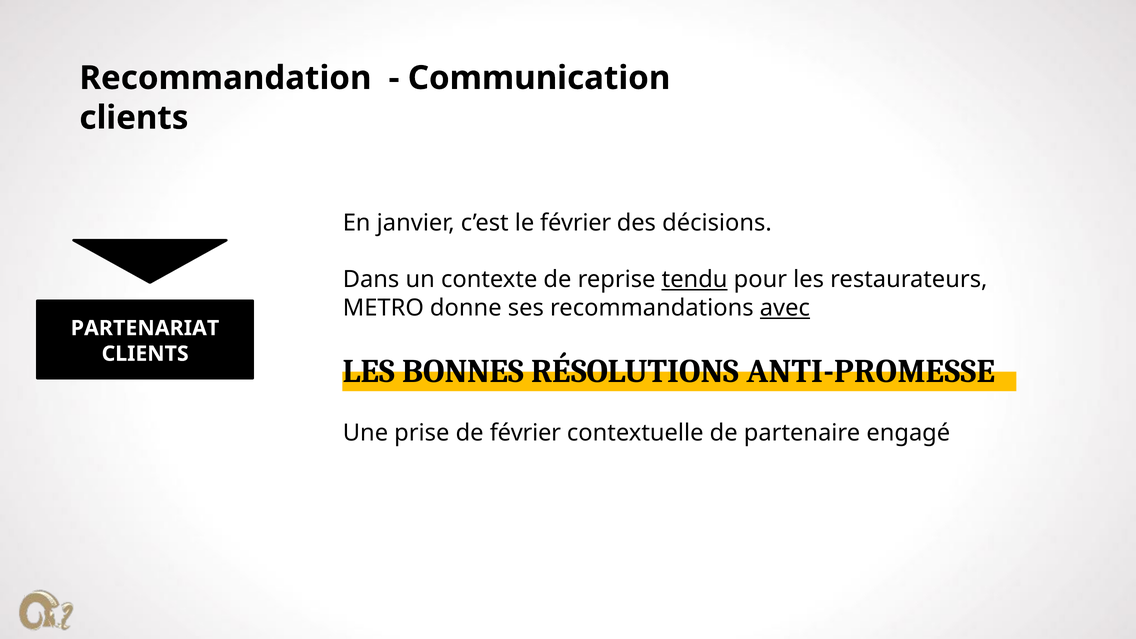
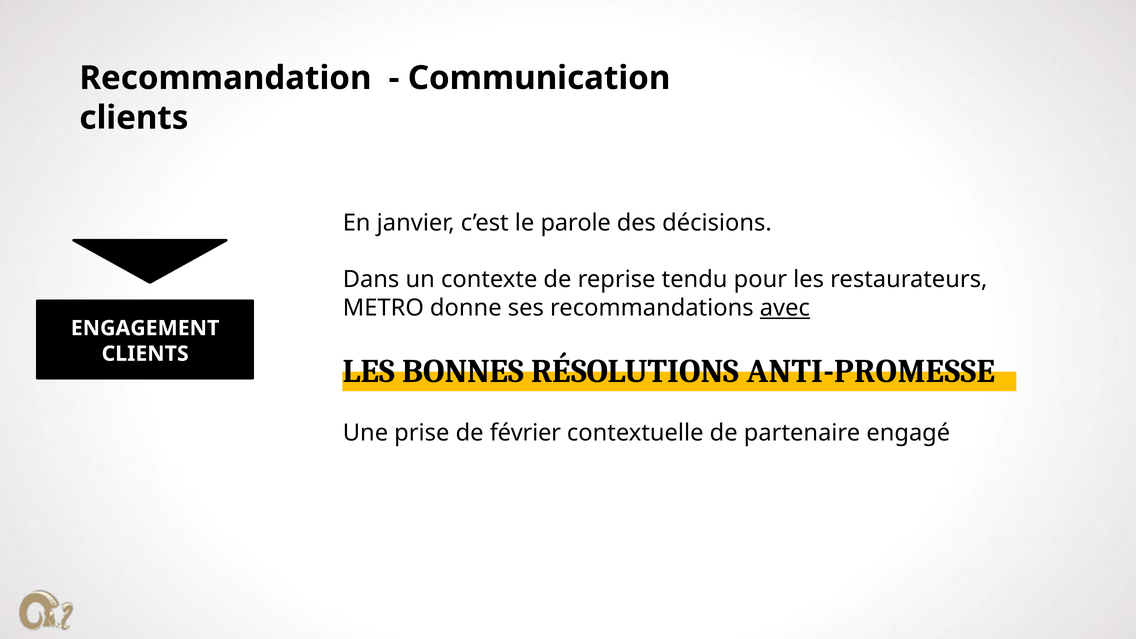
le février: février -> parole (576, 223)
tendu underline: present -> none (695, 280)
PARTENARIAT: PARTENARIAT -> ENGAGEMENT (145, 328)
